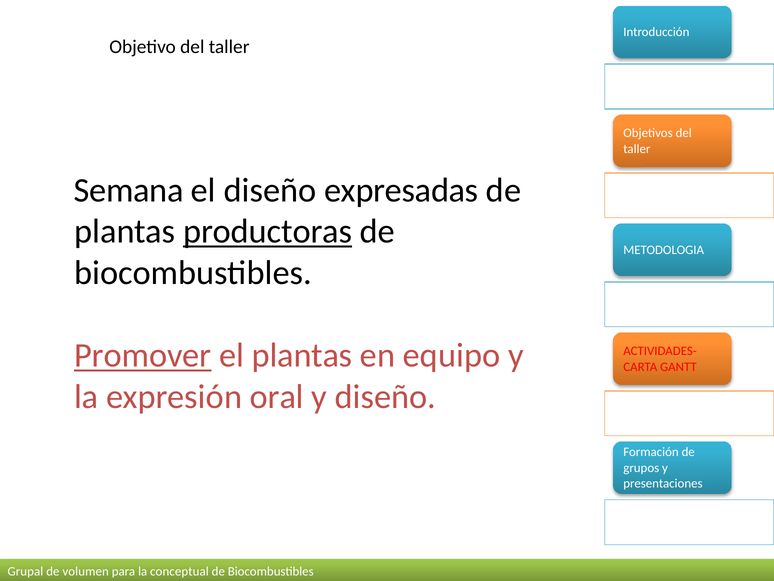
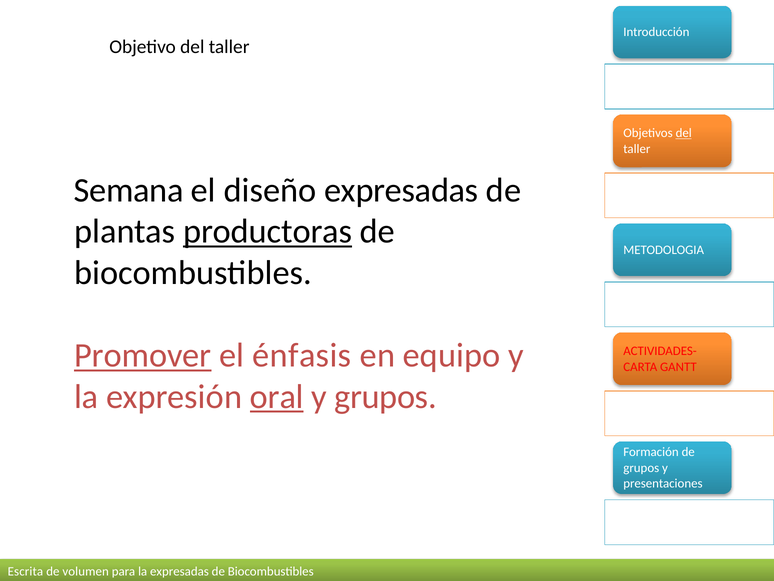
del underline: none -> present (684, 133)
el plantas: plantas -> énfasis (302, 355)
oral underline: none -> present (277, 397)
y diseño: diseño -> grupos (386, 397)
Grupal: Grupal -> Escrita (25, 571)
la conceptual: conceptual -> expresadas (179, 571)
